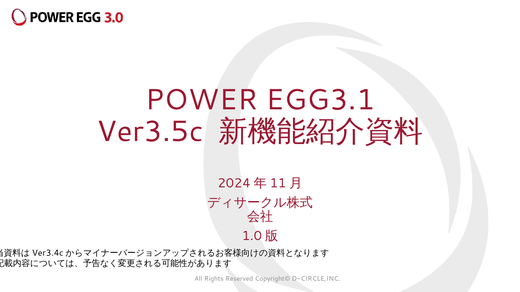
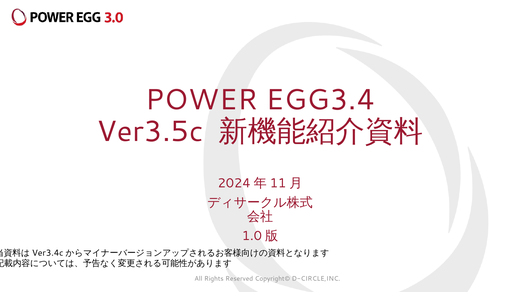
EGG3.1: EGG3.1 -> EGG3.4 (320, 100)
